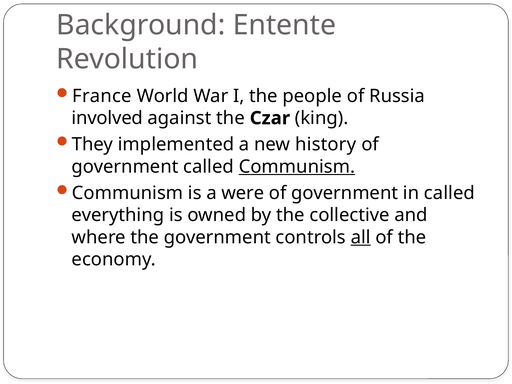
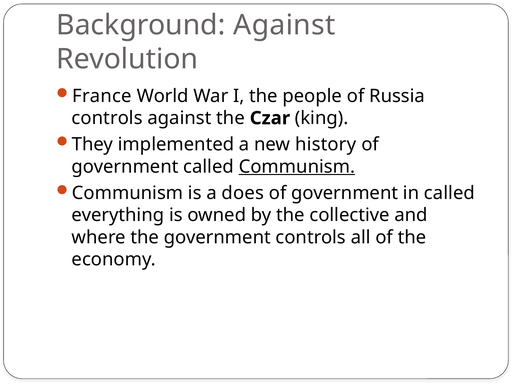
Background Entente: Entente -> Against (284, 25)
involved: involved -> controls (107, 118)
were: were -> does (243, 193)
all underline: present -> none (361, 237)
